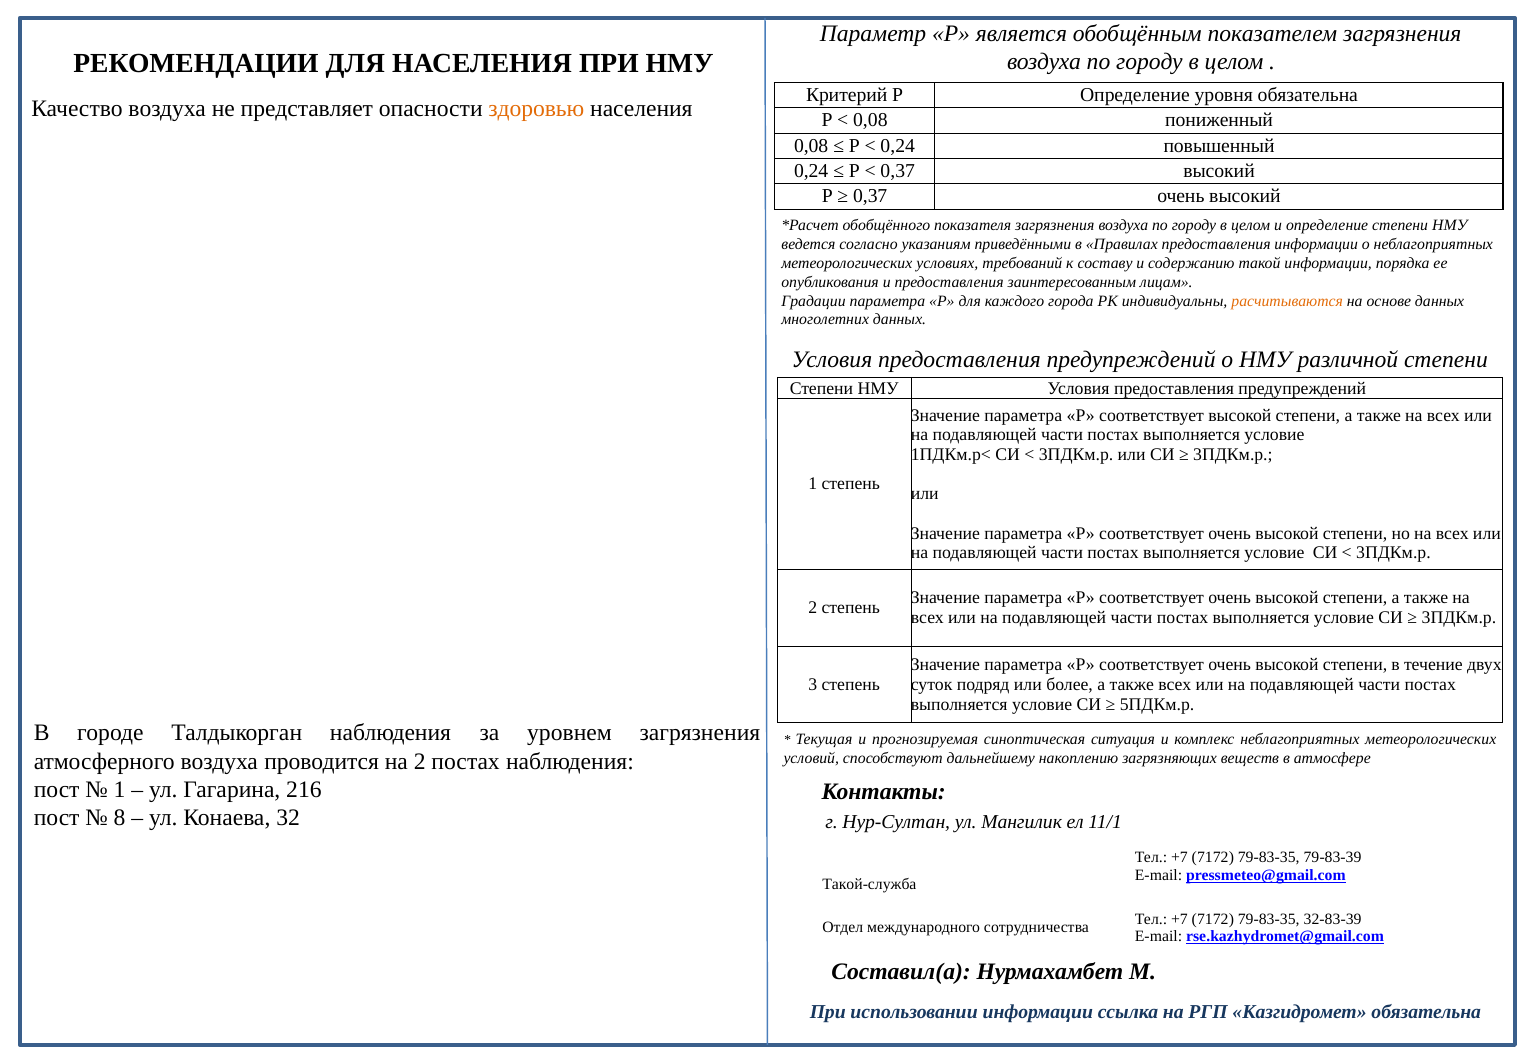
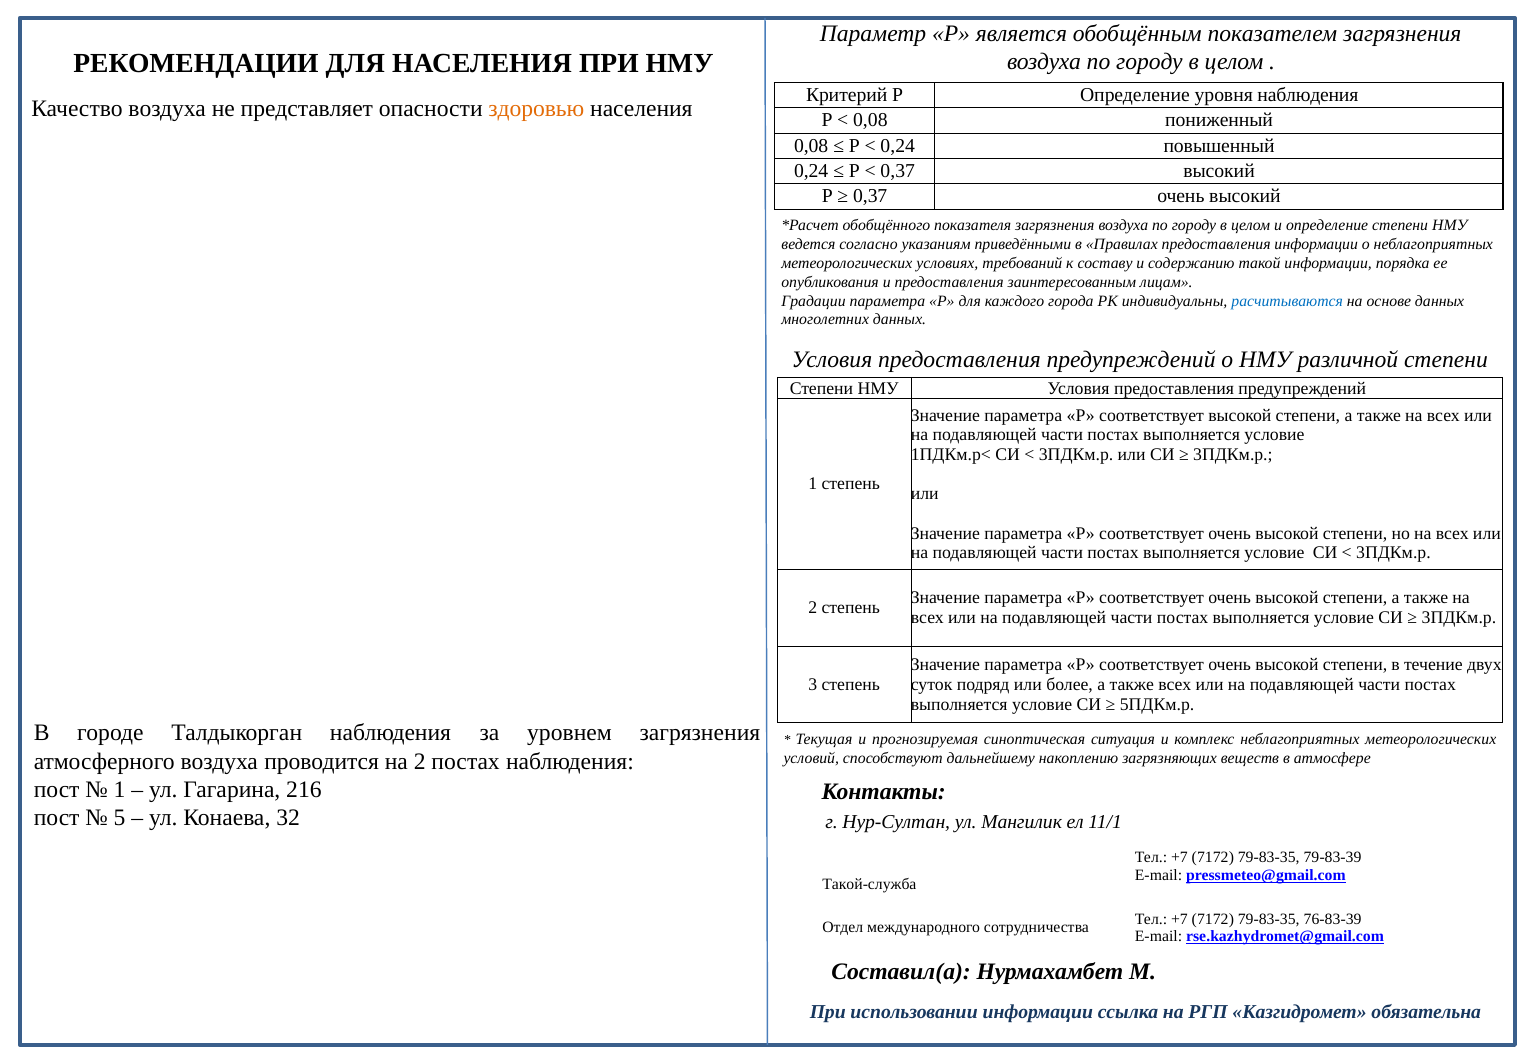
уровня обязательна: обязательна -> наблюдения (1308, 95)
расчитываются colour: orange -> blue (1287, 301)
8: 8 -> 5 (120, 818)
32-83-39: 32-83-39 -> 76-83-39 (1333, 919)
